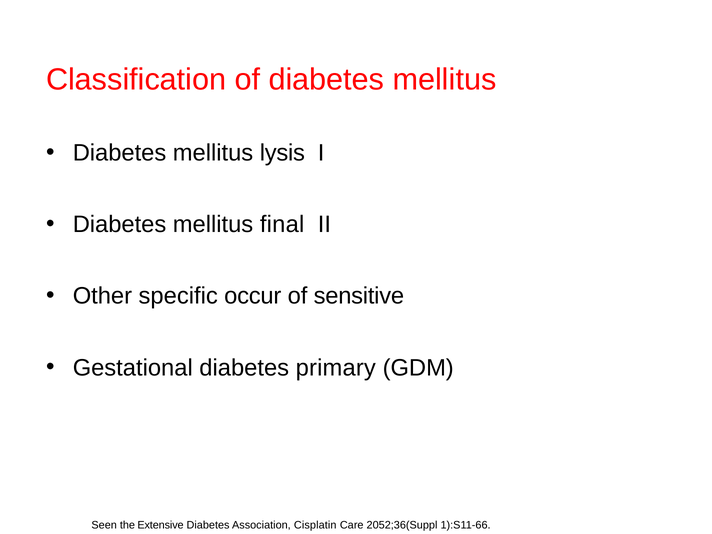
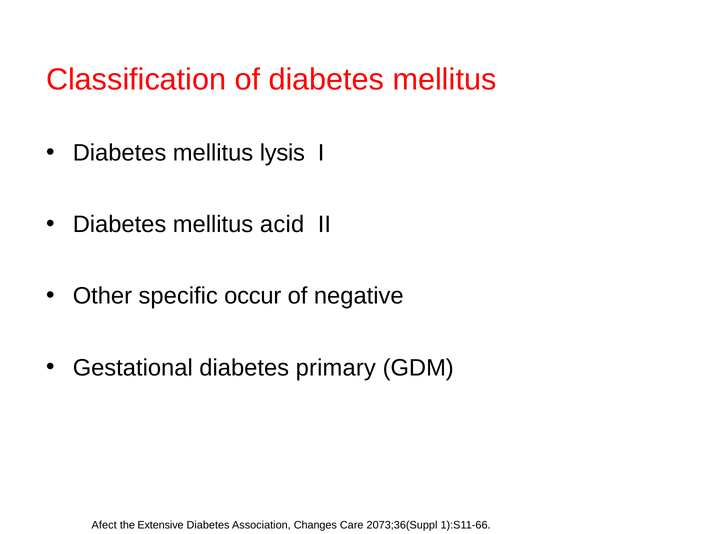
final: final -> acid (282, 225)
sensitive: sensitive -> negative (359, 296)
Seen: Seen -> Afect (104, 525)
Cisplatin: Cisplatin -> Changes (315, 525)
2052;36(Suppl: 2052;36(Suppl -> 2073;36(Suppl (402, 525)
